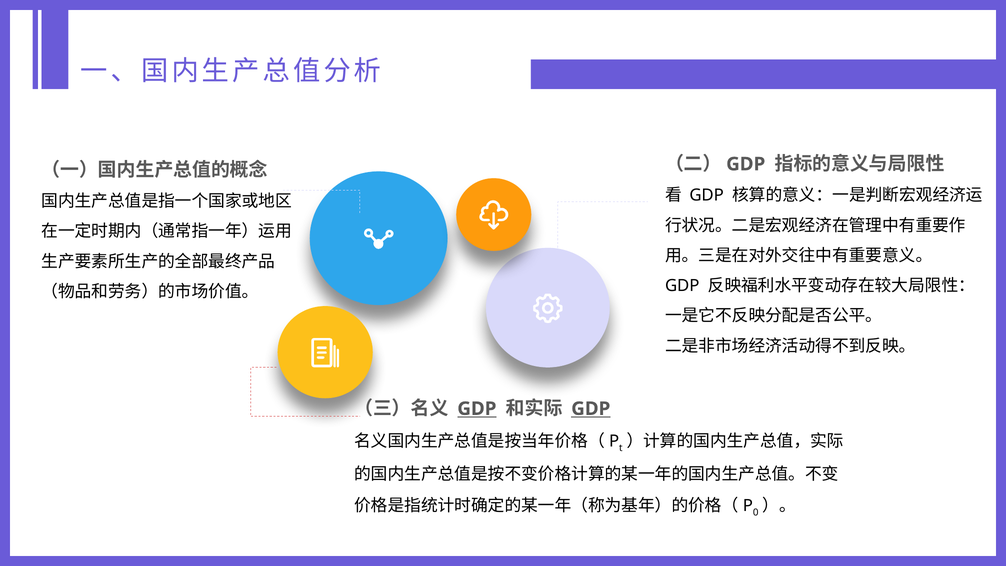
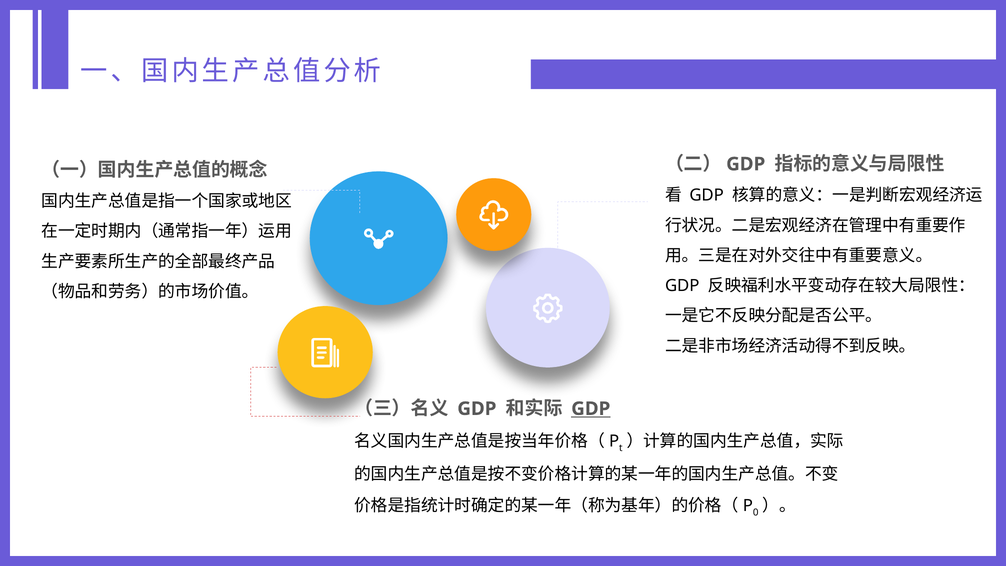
GDP underline: present -> none (477, 409)
